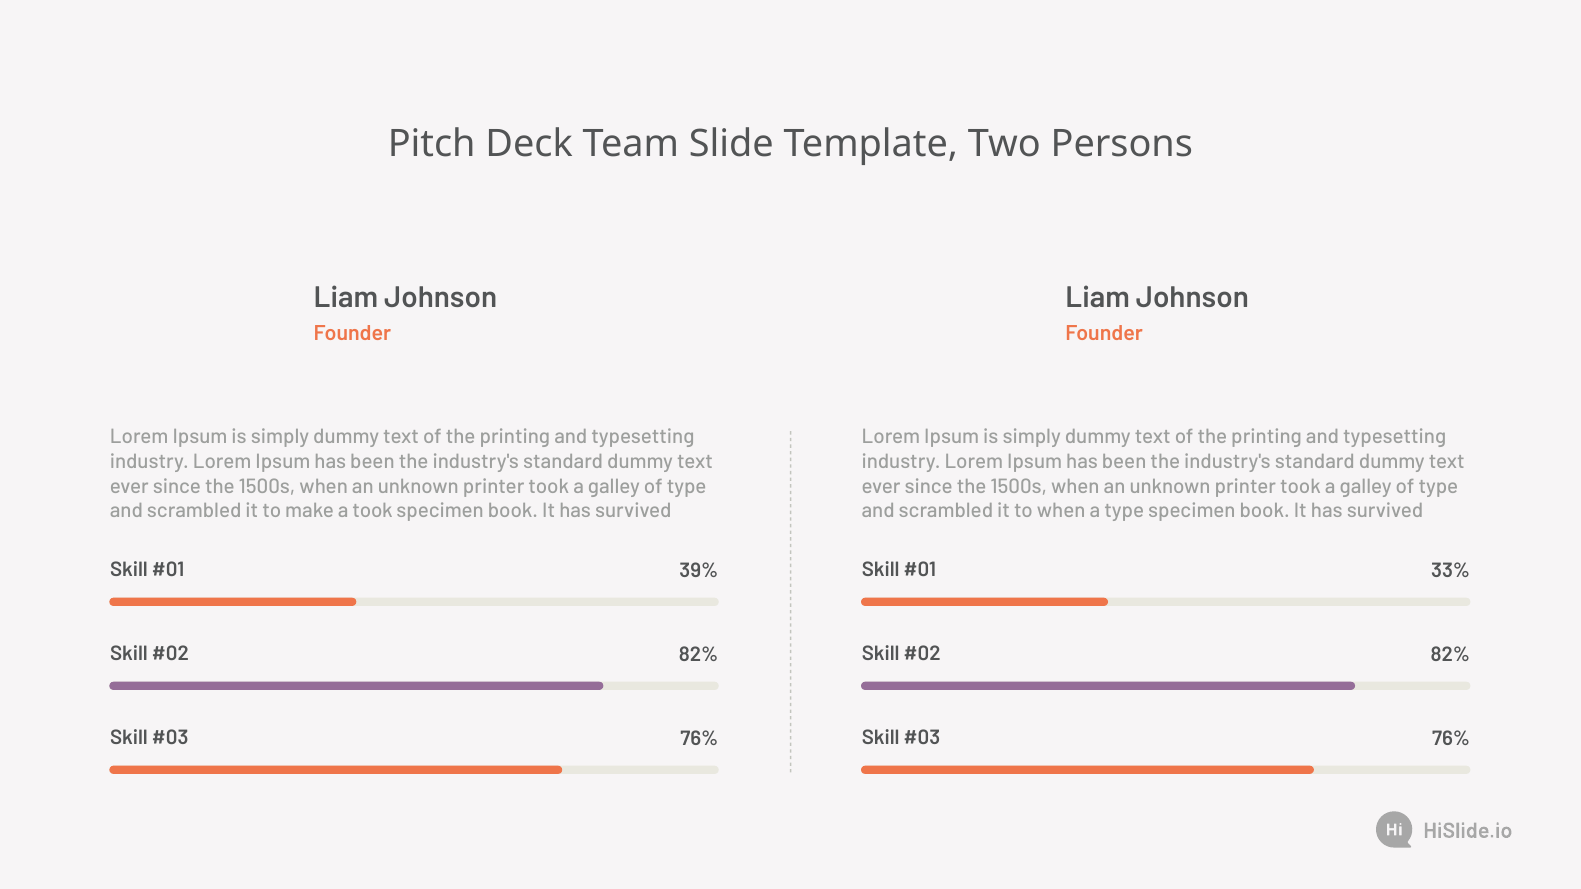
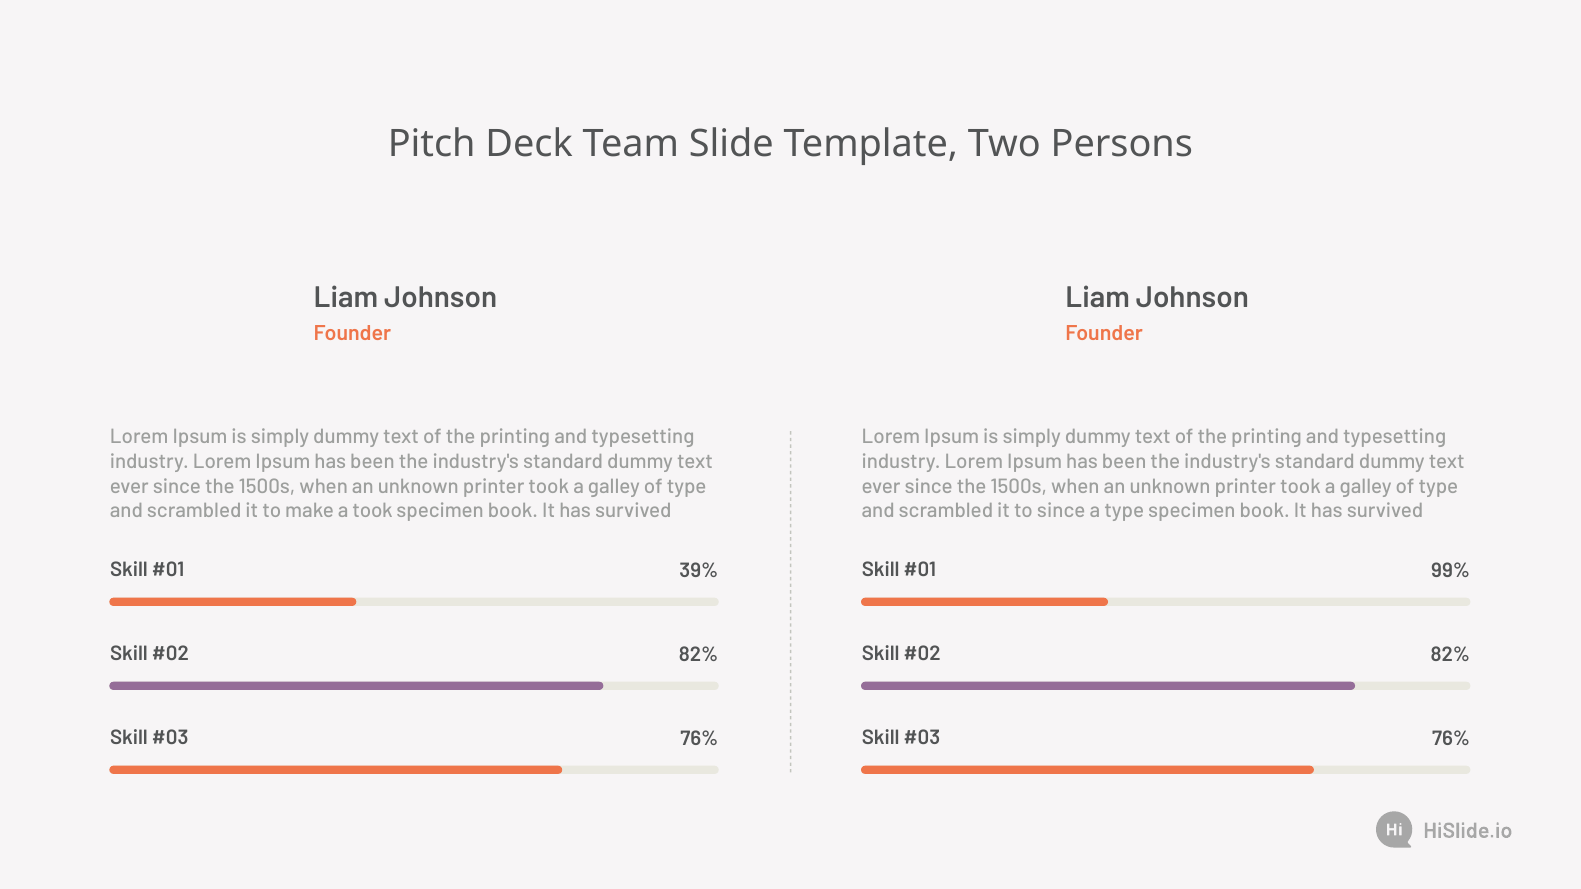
to when: when -> since (1061, 511)
33%: 33% -> 99% (1451, 571)
